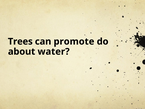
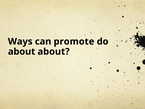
Trees: Trees -> Ways (20, 41)
about water: water -> about (54, 51)
